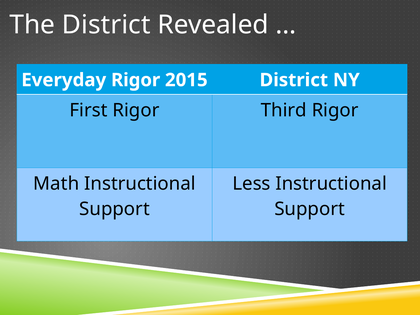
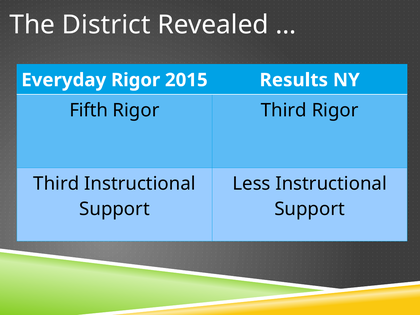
2015 District: District -> Results (294, 80)
First: First -> Fifth (89, 110)
Math: Math -> Third (56, 184)
